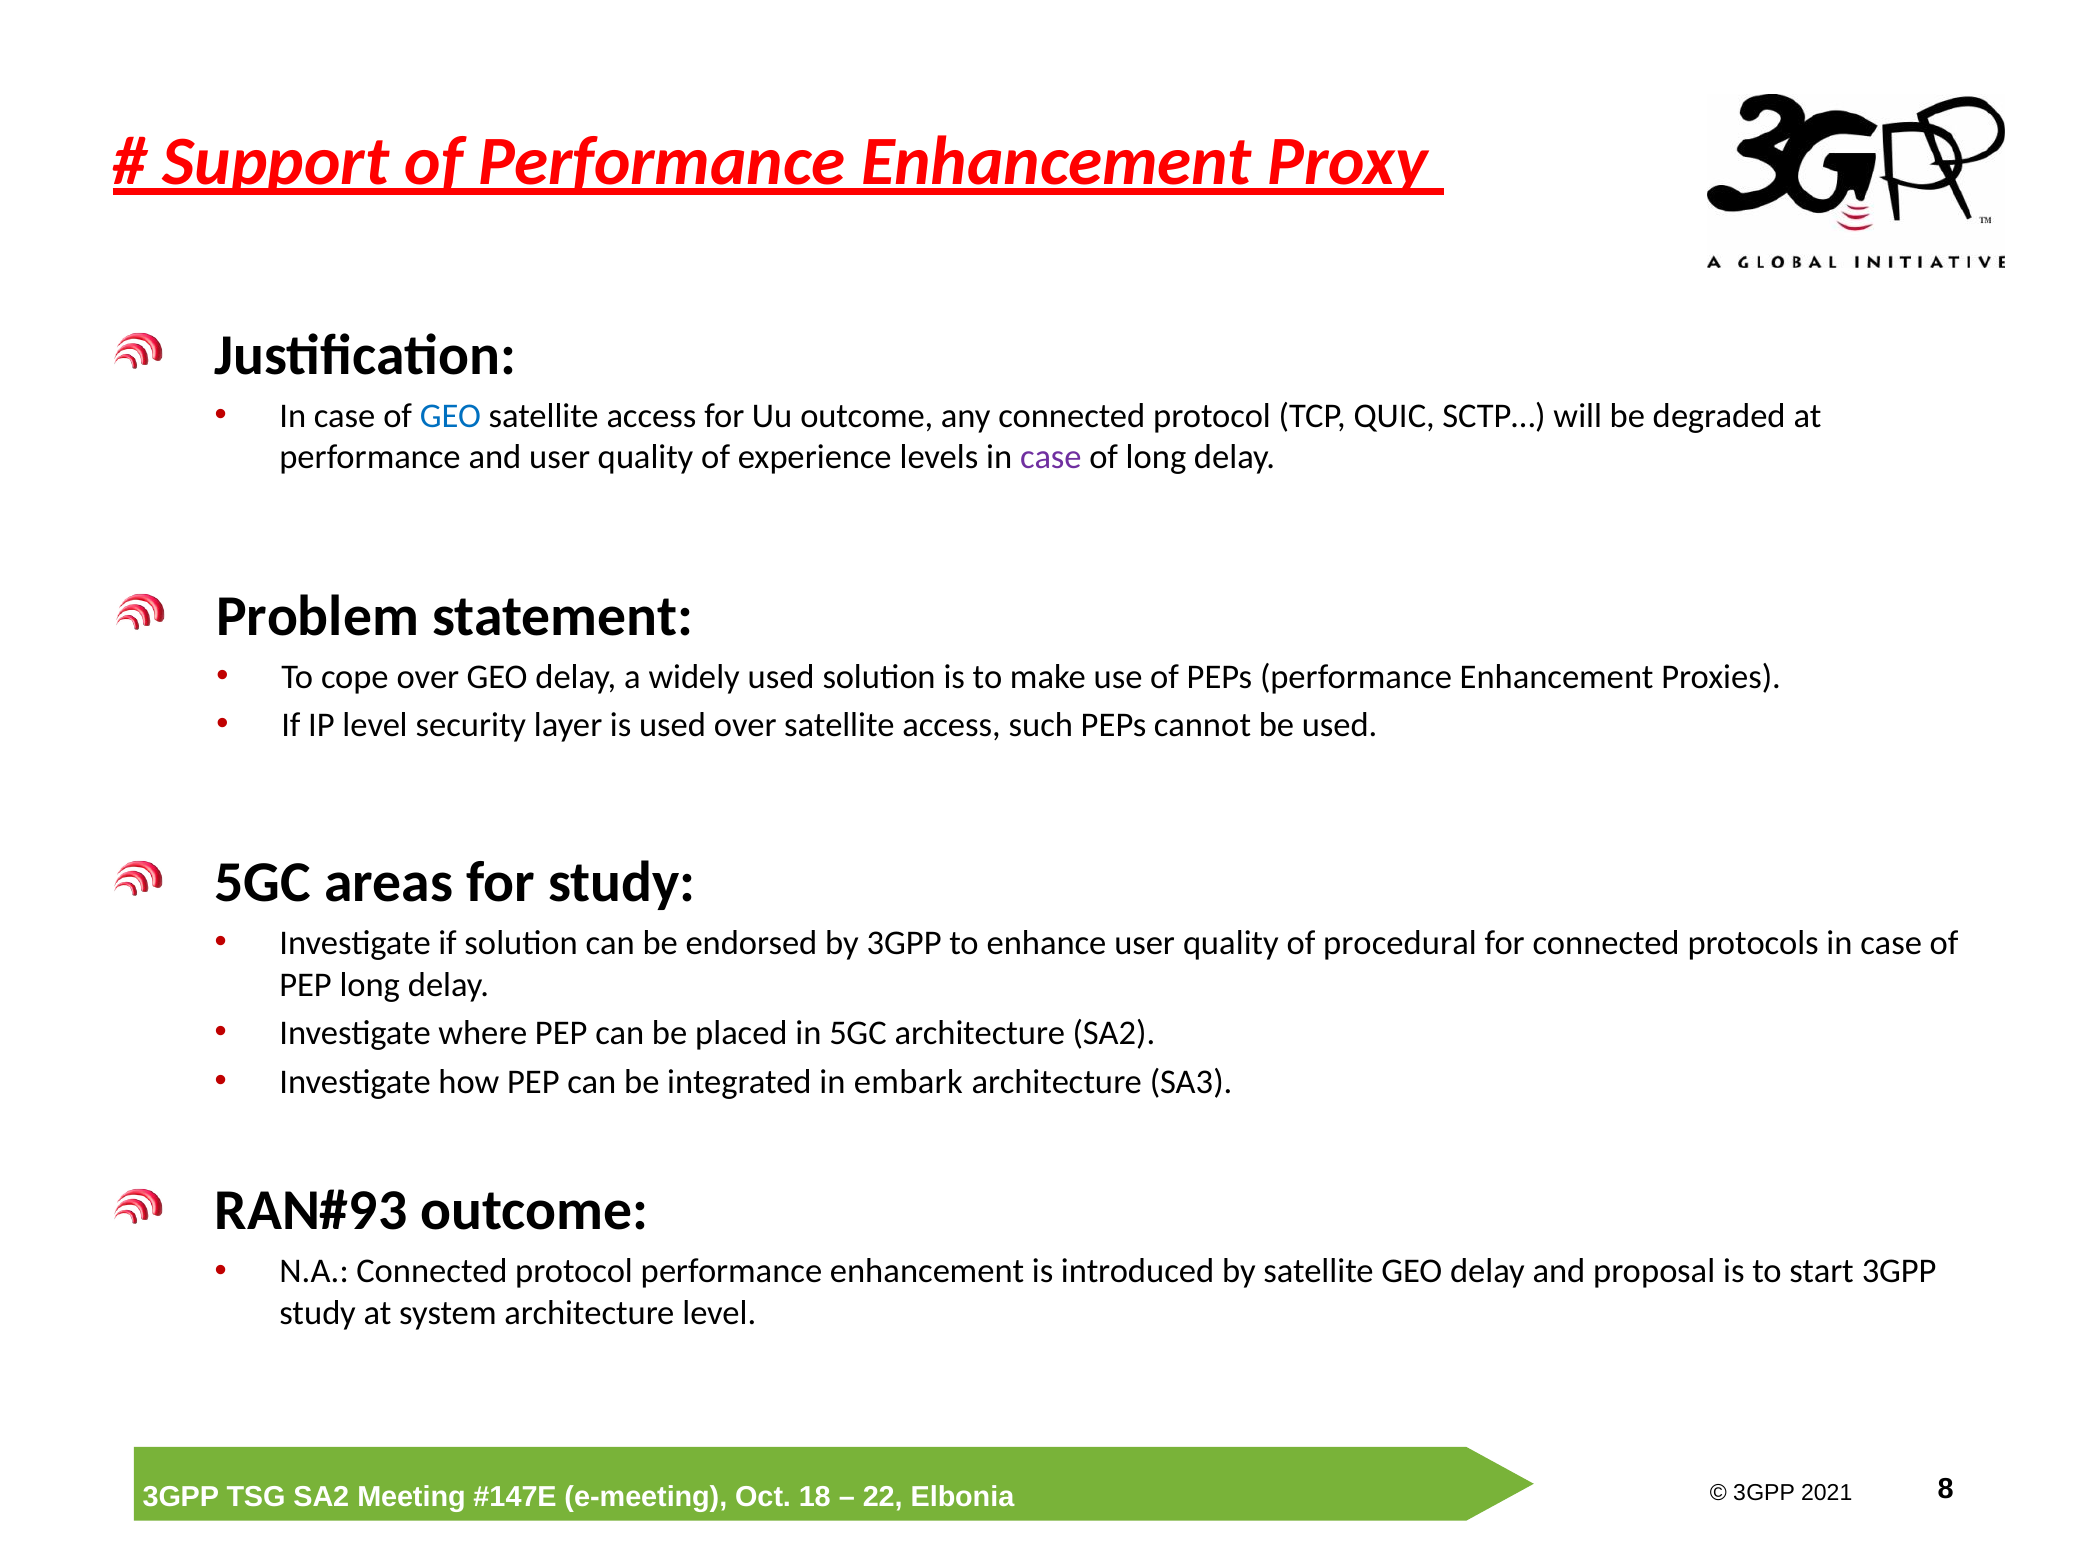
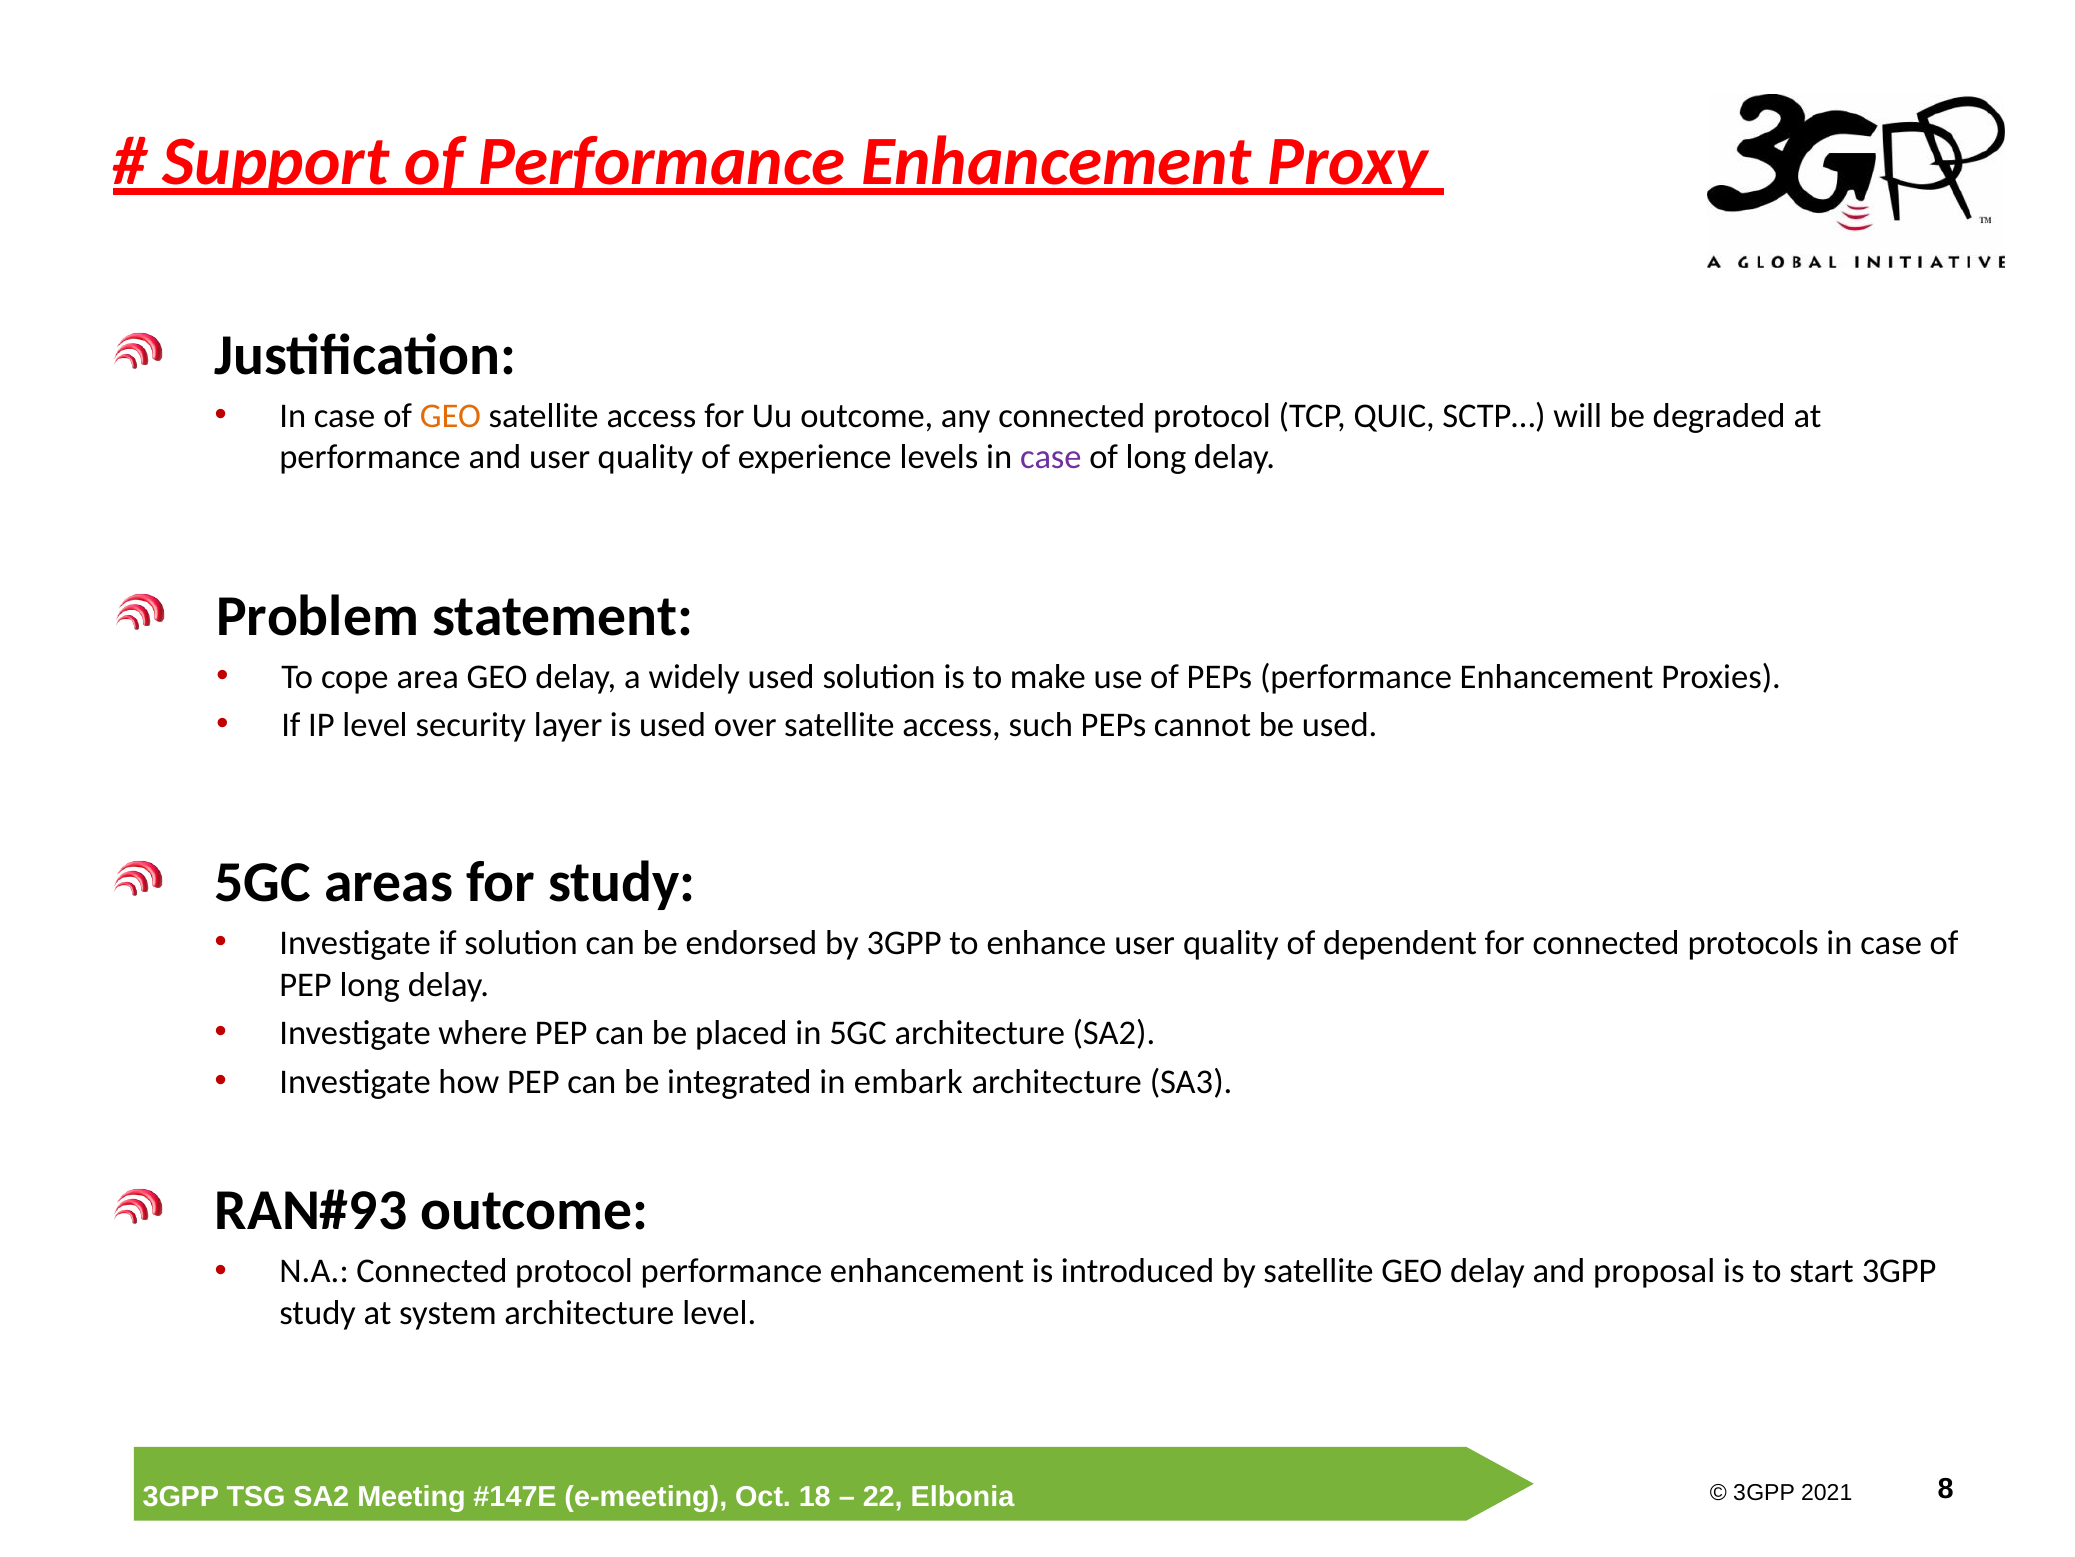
GEO colour: blue -> orange (450, 416)
cope over: over -> area (428, 677)
procedural: procedural -> dependent (1400, 943)
